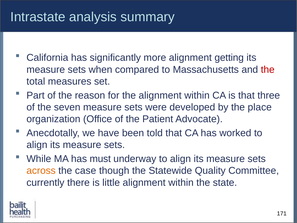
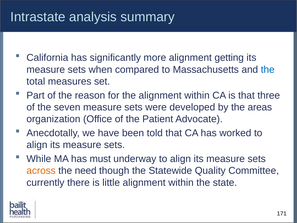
the colour: red -> blue (268, 69)
place: place -> areas (260, 107)
case: case -> need (86, 170)
